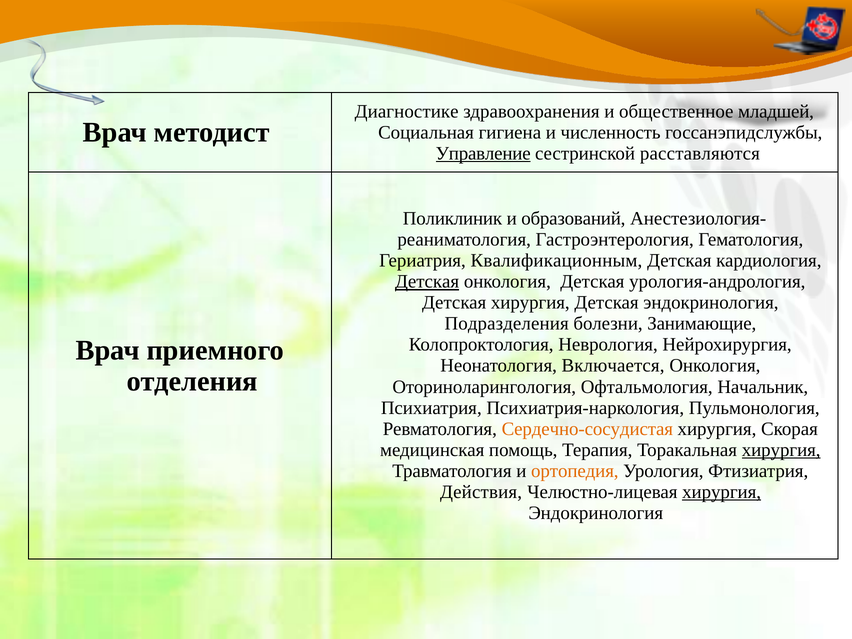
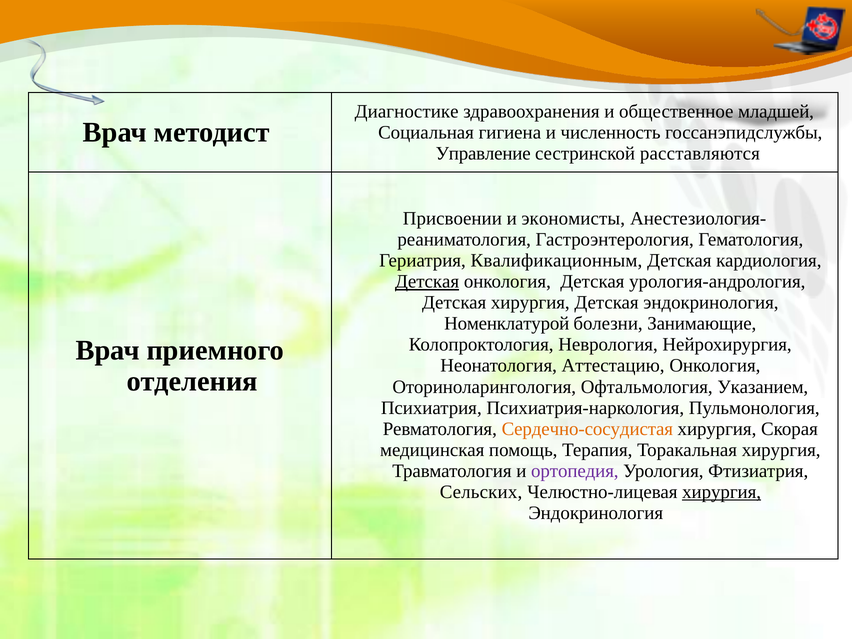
Управление underline: present -> none (483, 153)
Поликлиник: Поликлиник -> Присвоении (452, 219)
образований: образований -> экономисты (573, 219)
Подразделения: Подразделения -> Номенклатурой (507, 324)
Включается: Включается -> Аттестацию (613, 366)
Начальник: Начальник -> Указанием (763, 387)
хирургия underline: present -> none (781, 450)
ортопедия colour: orange -> purple (575, 471)
Действия: Действия -> Сельских (481, 492)
